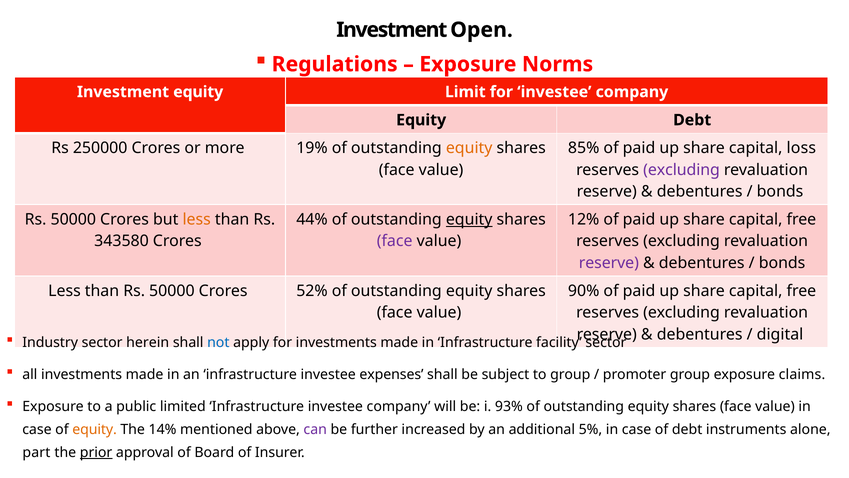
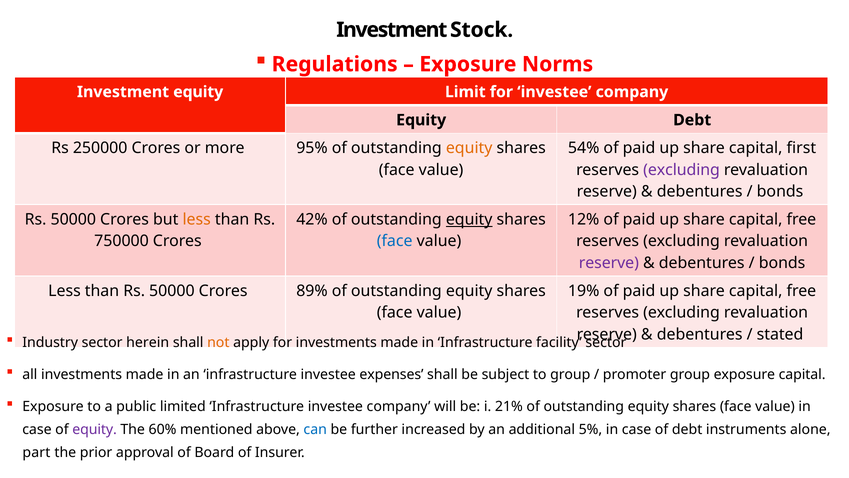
Open: Open -> Stock (482, 30)
19%: 19% -> 95% (312, 148)
85%: 85% -> 54% (584, 148)
loss: loss -> first (801, 148)
44%: 44% -> 42% (312, 219)
343580: 343580 -> 750000 (122, 241)
face colour: purple -> blue (395, 241)
52%: 52% -> 89% (312, 291)
90%: 90% -> 19% (584, 291)
digital: digital -> stated (780, 334)
not colour: blue -> orange (218, 342)
exposure claims: claims -> capital (802, 374)
93%: 93% -> 21% (509, 406)
equity colour: orange -> purple (95, 429)
14%: 14% -> 60% (163, 429)
can colour: purple -> blue (315, 429)
prior underline: present -> none (96, 452)
